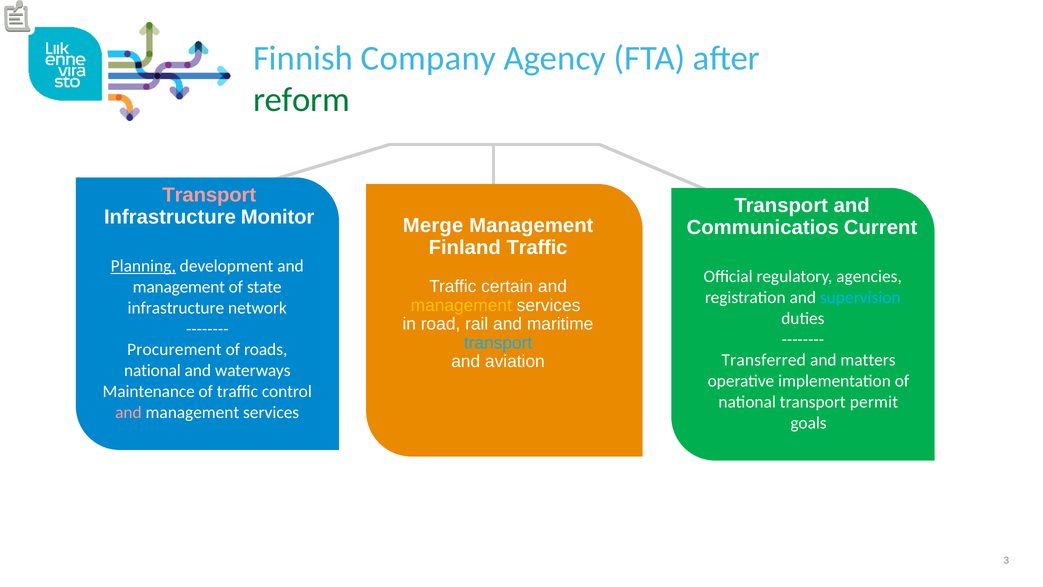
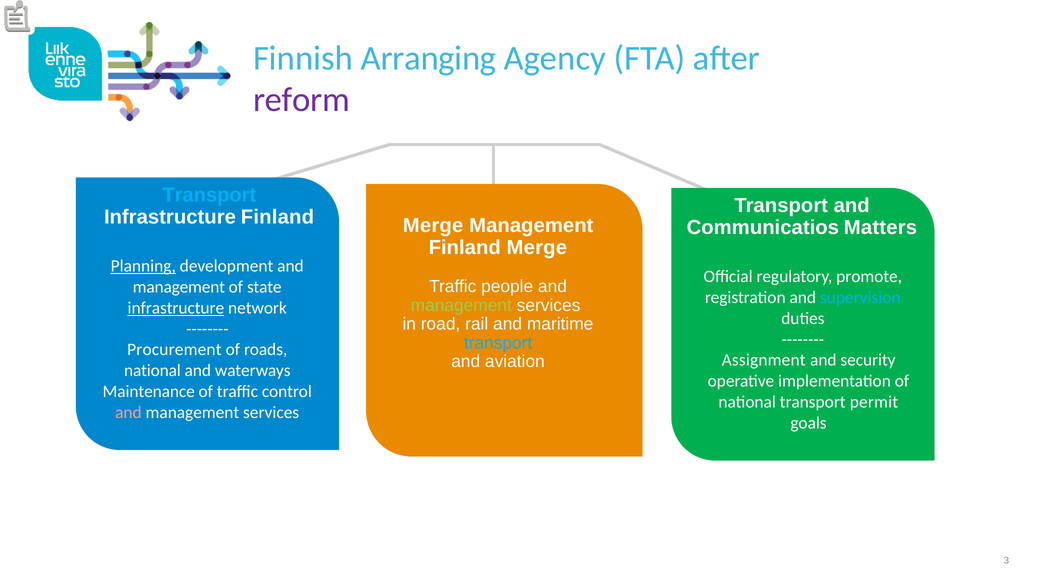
Company: Company -> Arranging (429, 58)
reform colour: green -> purple (301, 100)
Transport colour: pink -> light blue (209, 195)
Infrastructure Monitor: Monitor -> Finland (277, 217)
Current: Current -> Matters (880, 228)
Finland Traffic: Traffic -> Merge (537, 247)
agencies: agencies -> promote (869, 277)
certain: certain -> people (507, 287)
management colour: yellow -> light green (461, 305)
infrastructure underline: none -> present (176, 308)
Transferred: Transferred -> Assignment (764, 360)
matters: matters -> security (868, 360)
